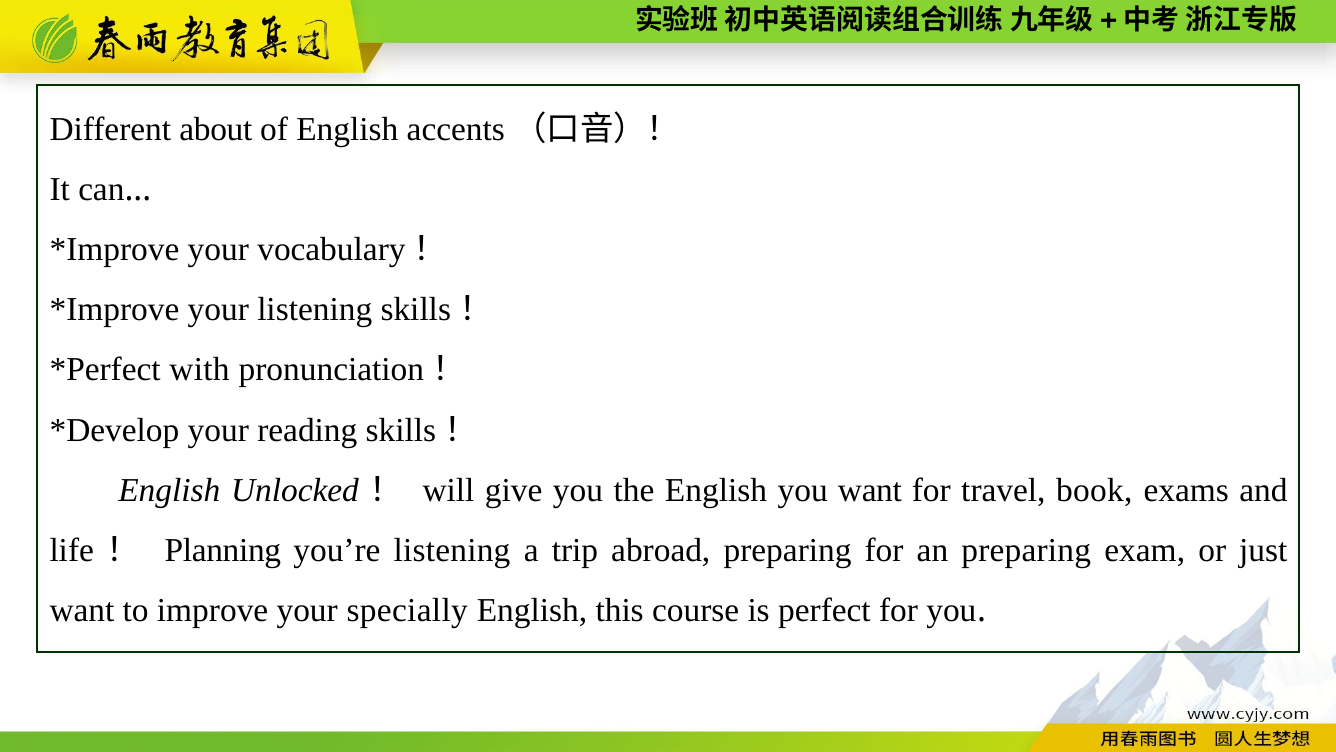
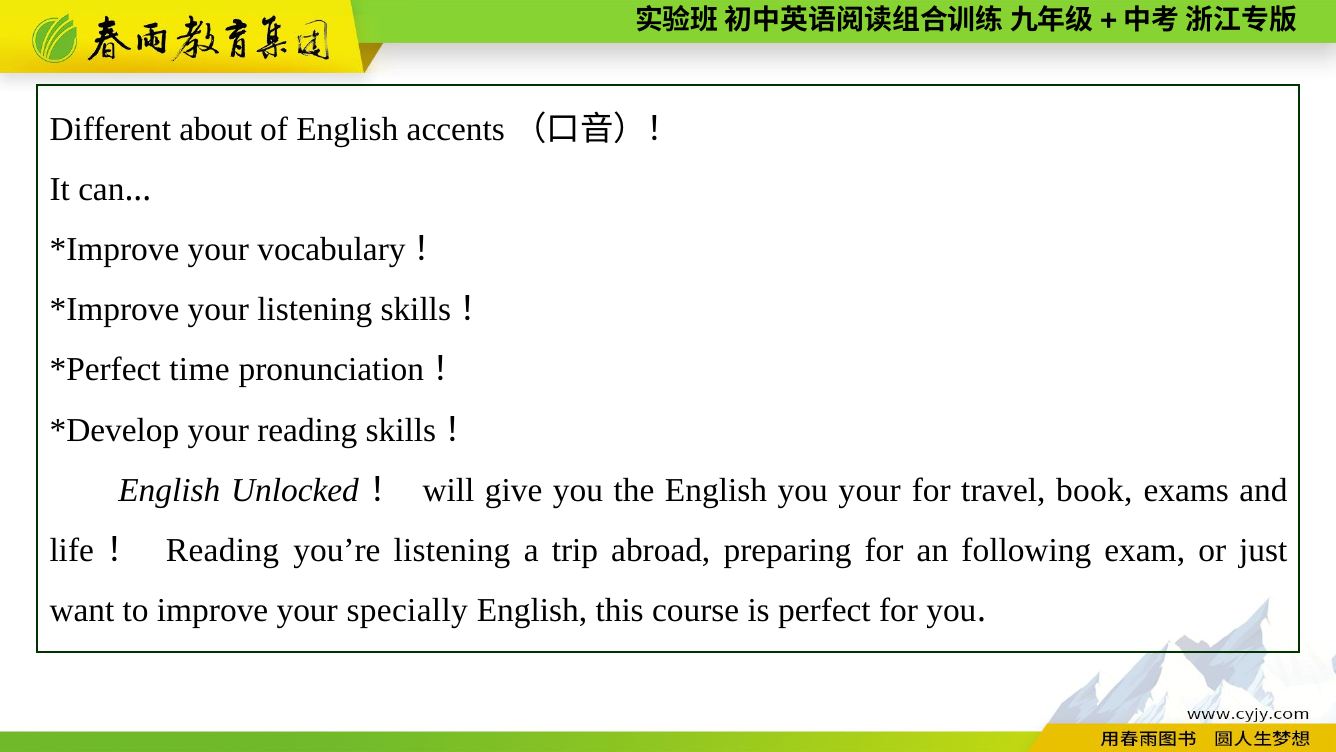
with: with -> time (200, 370)
you want: want -> your (870, 490)
Planning: Planning -> Reading (223, 550)
an preparing: preparing -> following (1026, 550)
